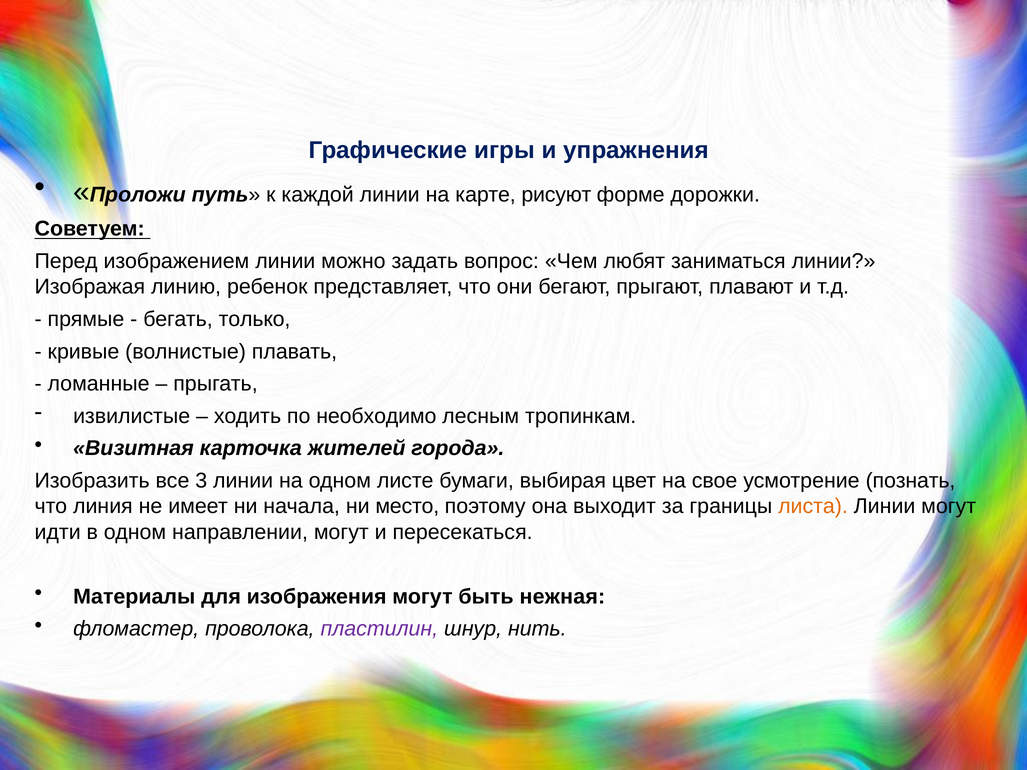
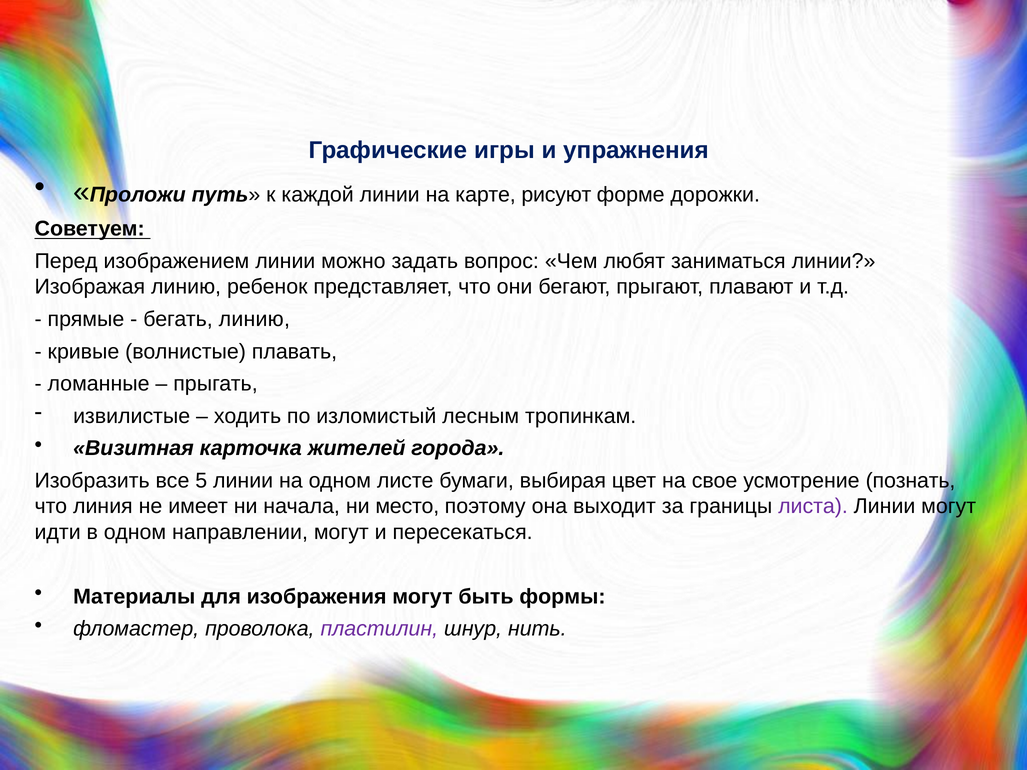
бегать только: только -> линию (254, 319)
необходимо: необходимо -> изломистый (376, 416)
3: 3 -> 5 (201, 481)
листа colour: orange -> purple (813, 506)
нежная: нежная -> формы (562, 597)
